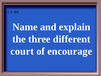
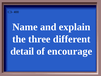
court: court -> detail (22, 51)
